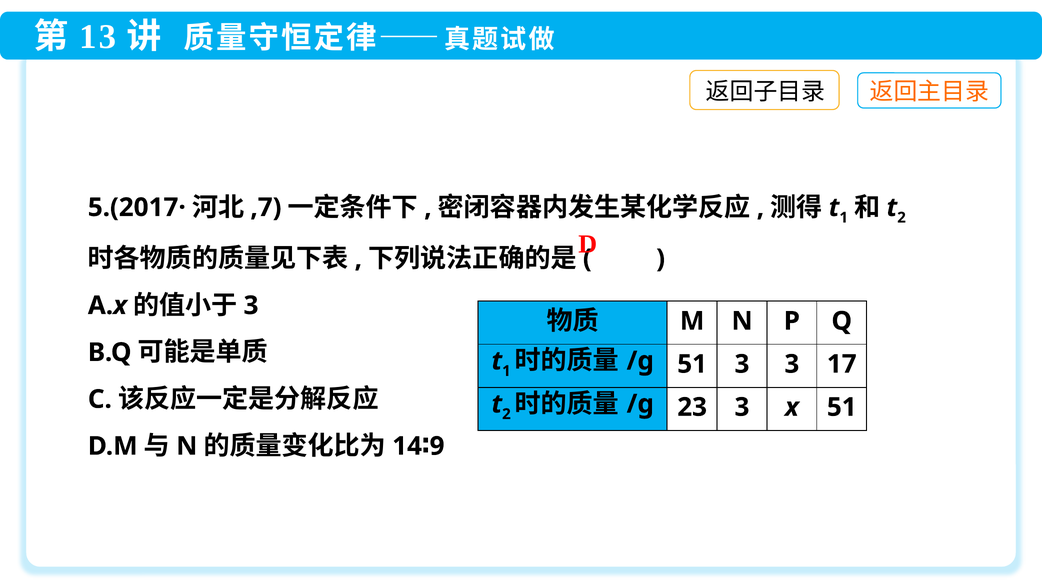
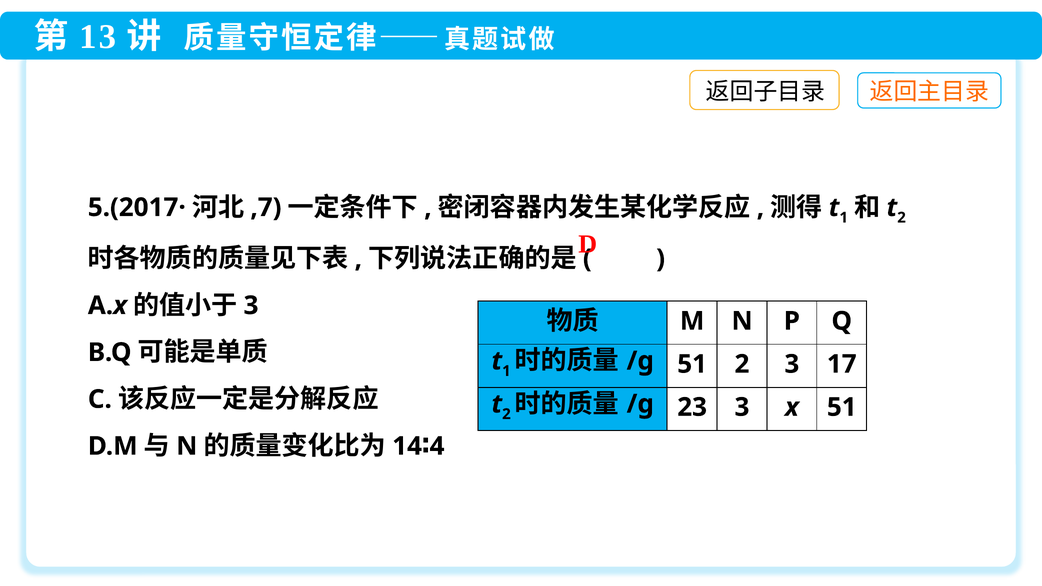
51 3: 3 -> 2 (742, 364)
9: 9 -> 4 (437, 446)
